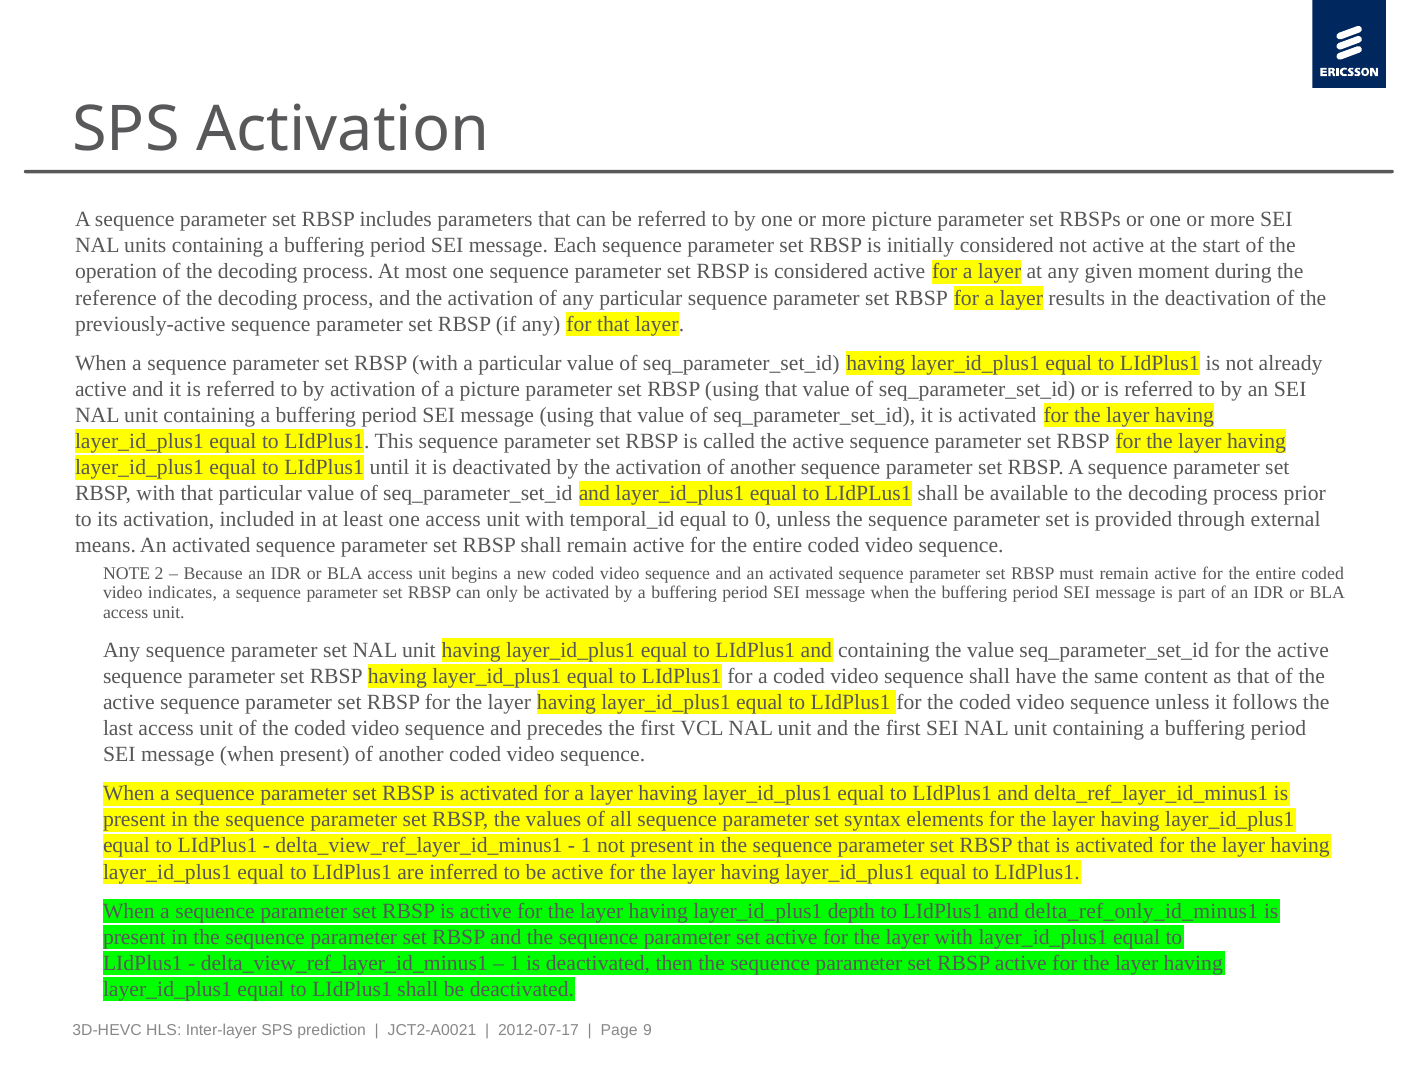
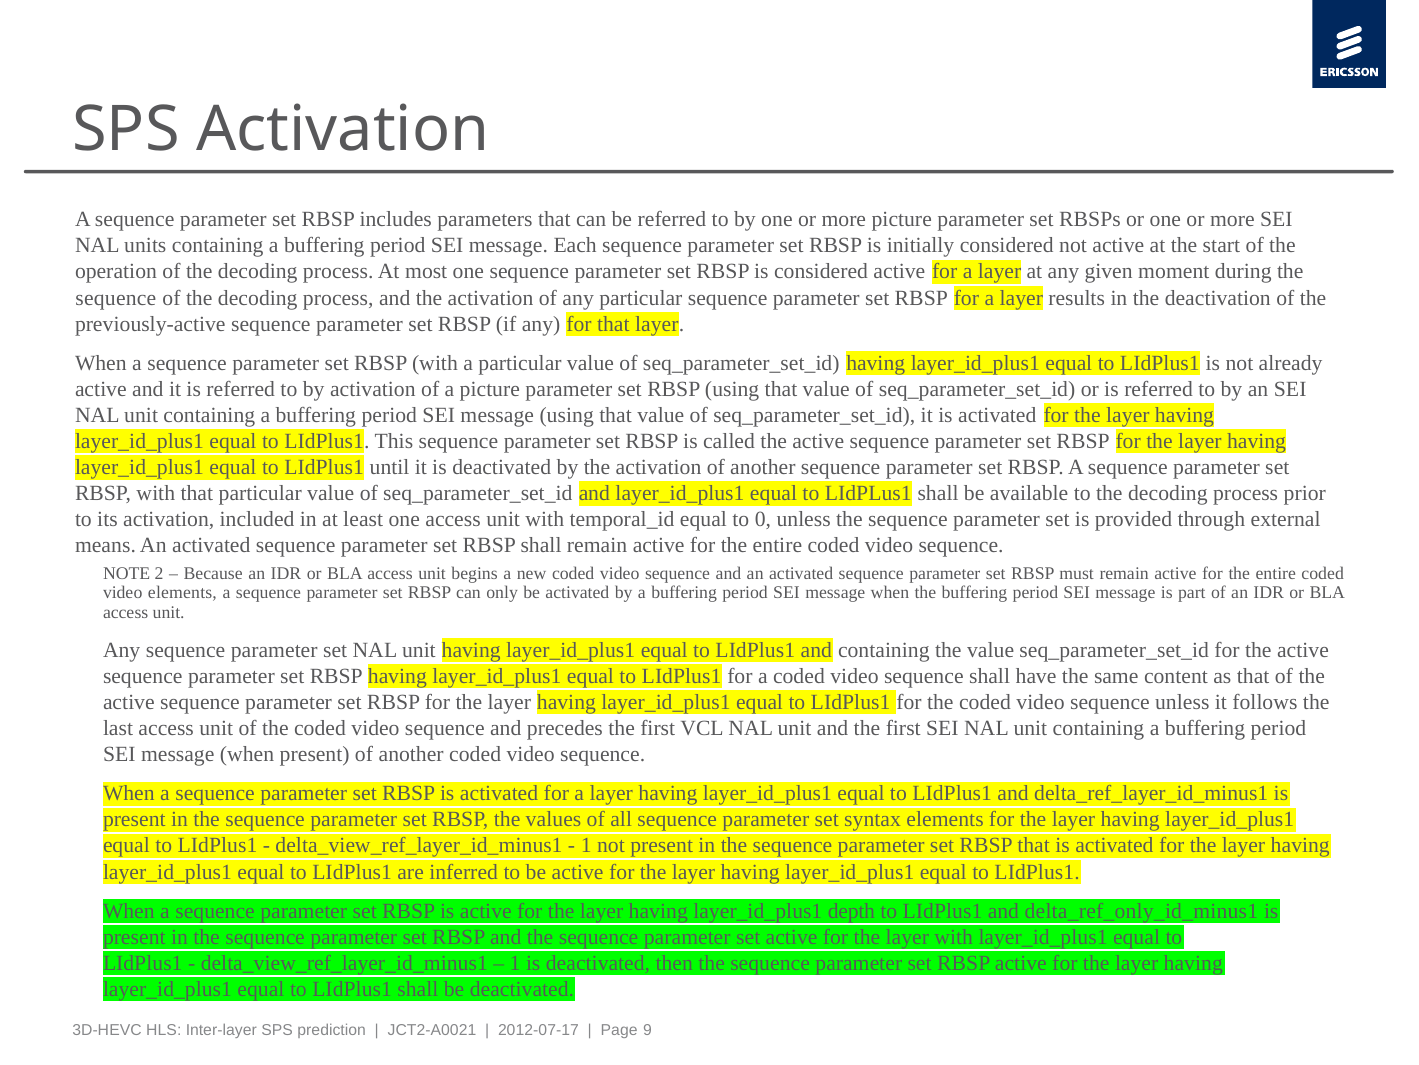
reference: reference -> sequence (116, 298)
video indicates: indicates -> elements (182, 593)
